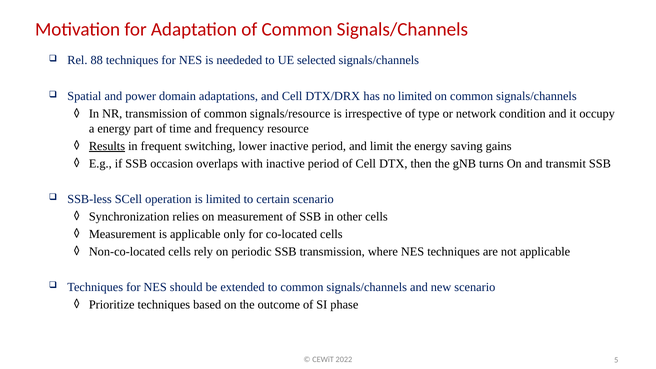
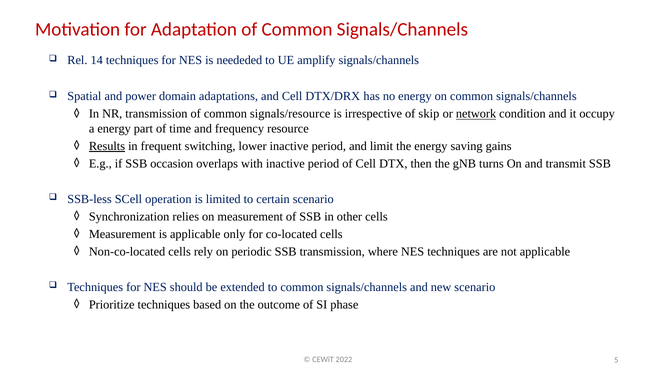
88: 88 -> 14 (97, 60)
selected: selected -> amplify (316, 60)
no limited: limited -> energy (415, 96)
type: type -> skip (429, 114)
network underline: none -> present (476, 114)
